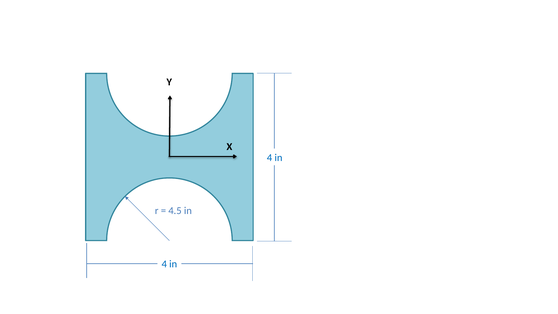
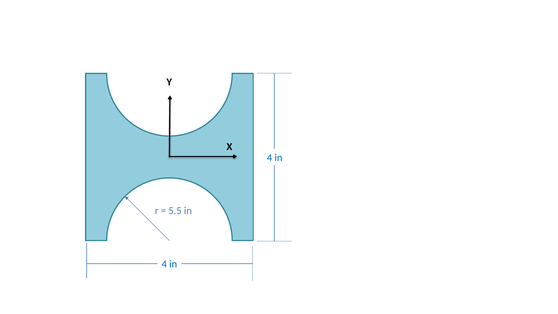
4.5: 4.5 -> 5.5 (175, 211)
